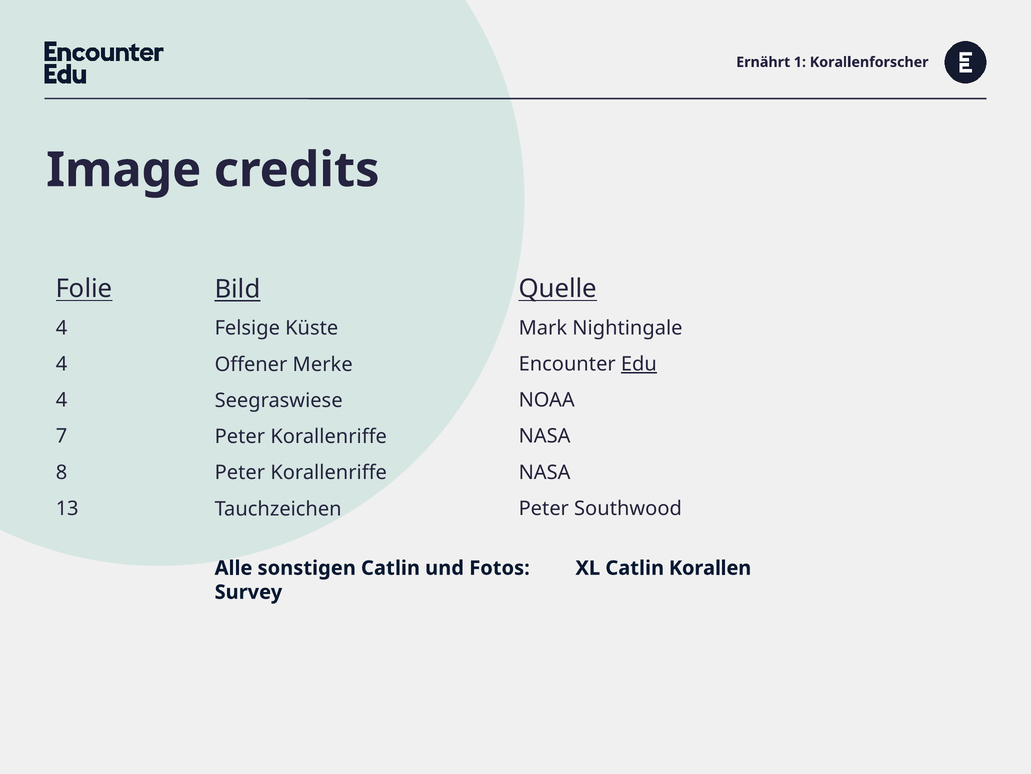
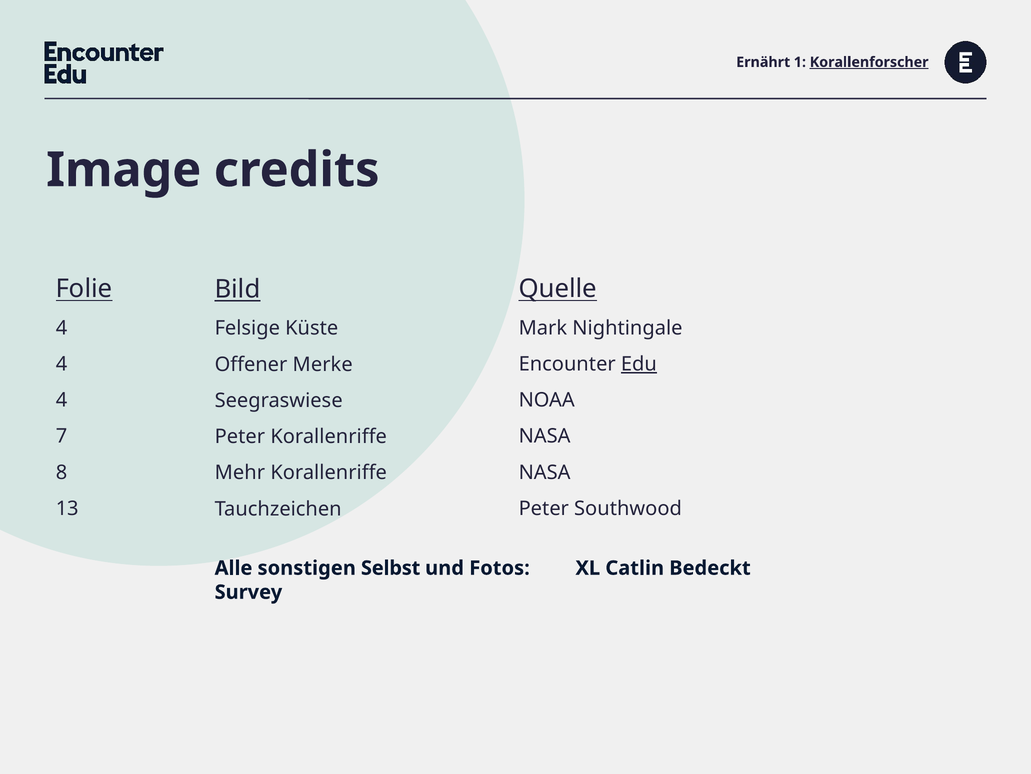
Korallenforscher underline: none -> present (869, 62)
Peter: Peter -> Mehr (240, 472)
sonstigen Catlin: Catlin -> Selbst (391, 568)
Korallen: Korallen -> Bedeckt (710, 568)
